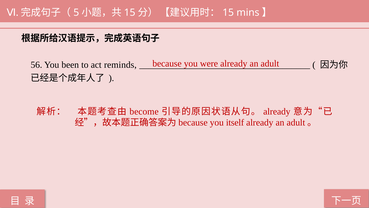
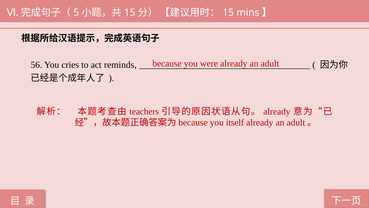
been: been -> cries (70, 65)
become: become -> teachers (144, 111)
